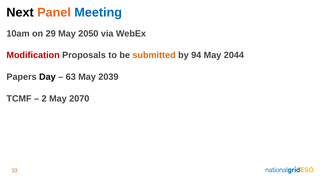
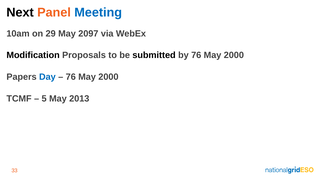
2050: 2050 -> 2097 (88, 34)
Modification colour: red -> black (33, 55)
submitted colour: orange -> black (154, 55)
by 94: 94 -> 76 (196, 55)
2044: 2044 -> 2000 (234, 55)
Day colour: black -> blue (47, 77)
63: 63 -> 76 (71, 77)
2039: 2039 -> 2000 (108, 77)
2: 2 -> 5 (44, 99)
2070: 2070 -> 2013 (79, 99)
